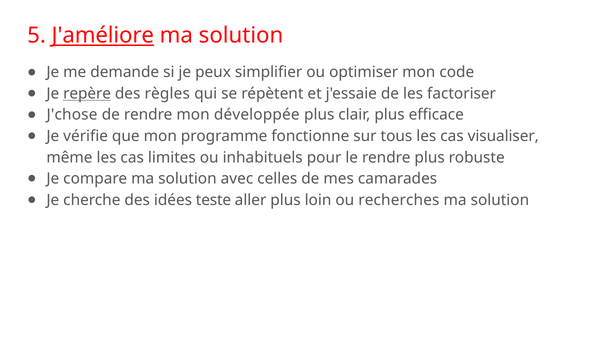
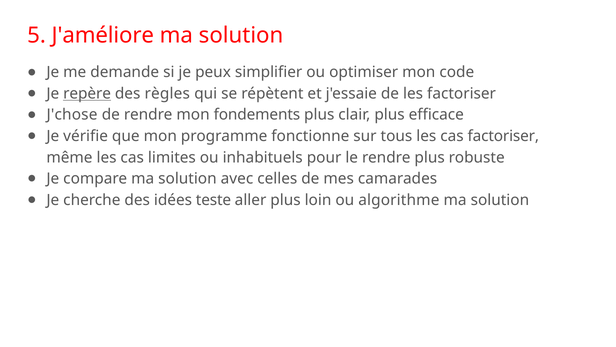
J'améliore underline: present -> none (103, 36)
développée: développée -> fondements (257, 115)
cas visualiser: visualiser -> factoriser (503, 136)
recherches: recherches -> algorithme (399, 200)
